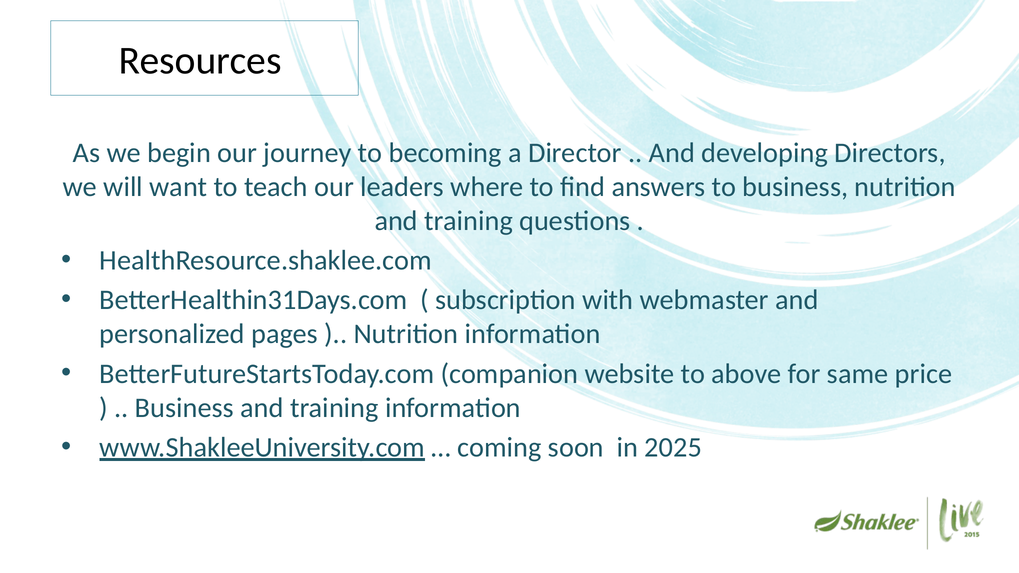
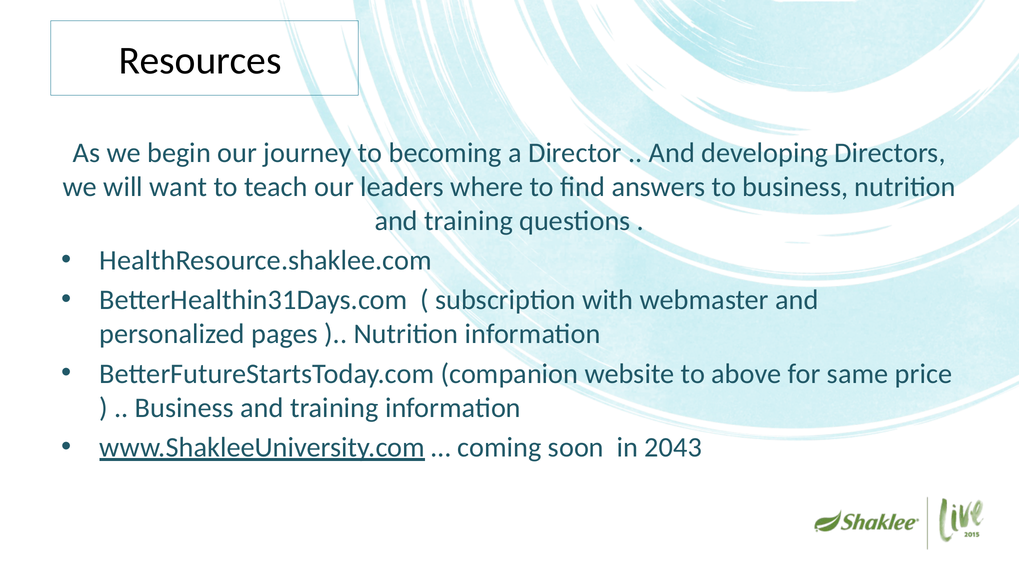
2025: 2025 -> 2043 (673, 448)
